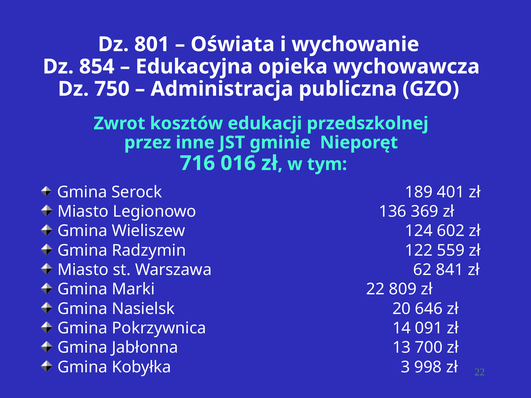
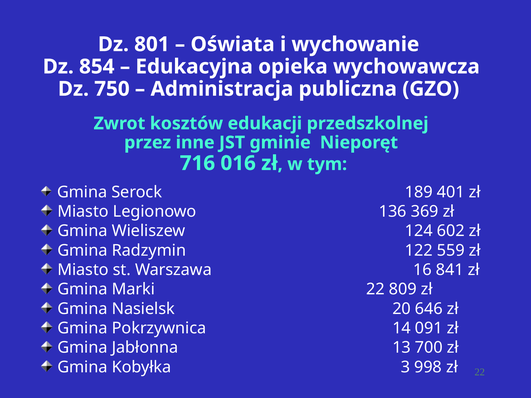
62: 62 -> 16 (423, 270)
